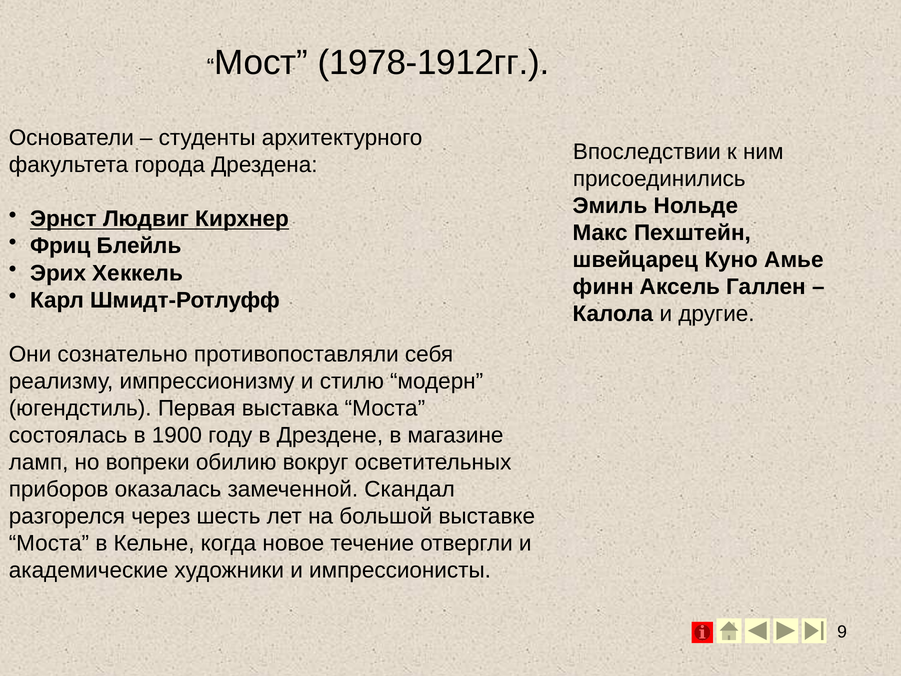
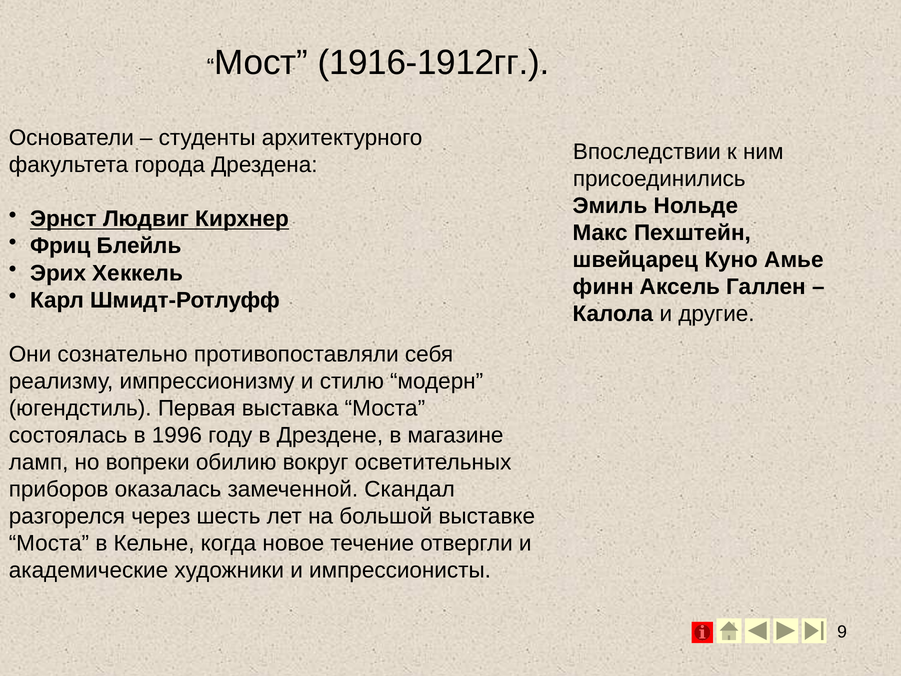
1978-1912гг: 1978-1912гг -> 1916-1912гг (433, 63)
1900: 1900 -> 1996 (177, 435)
